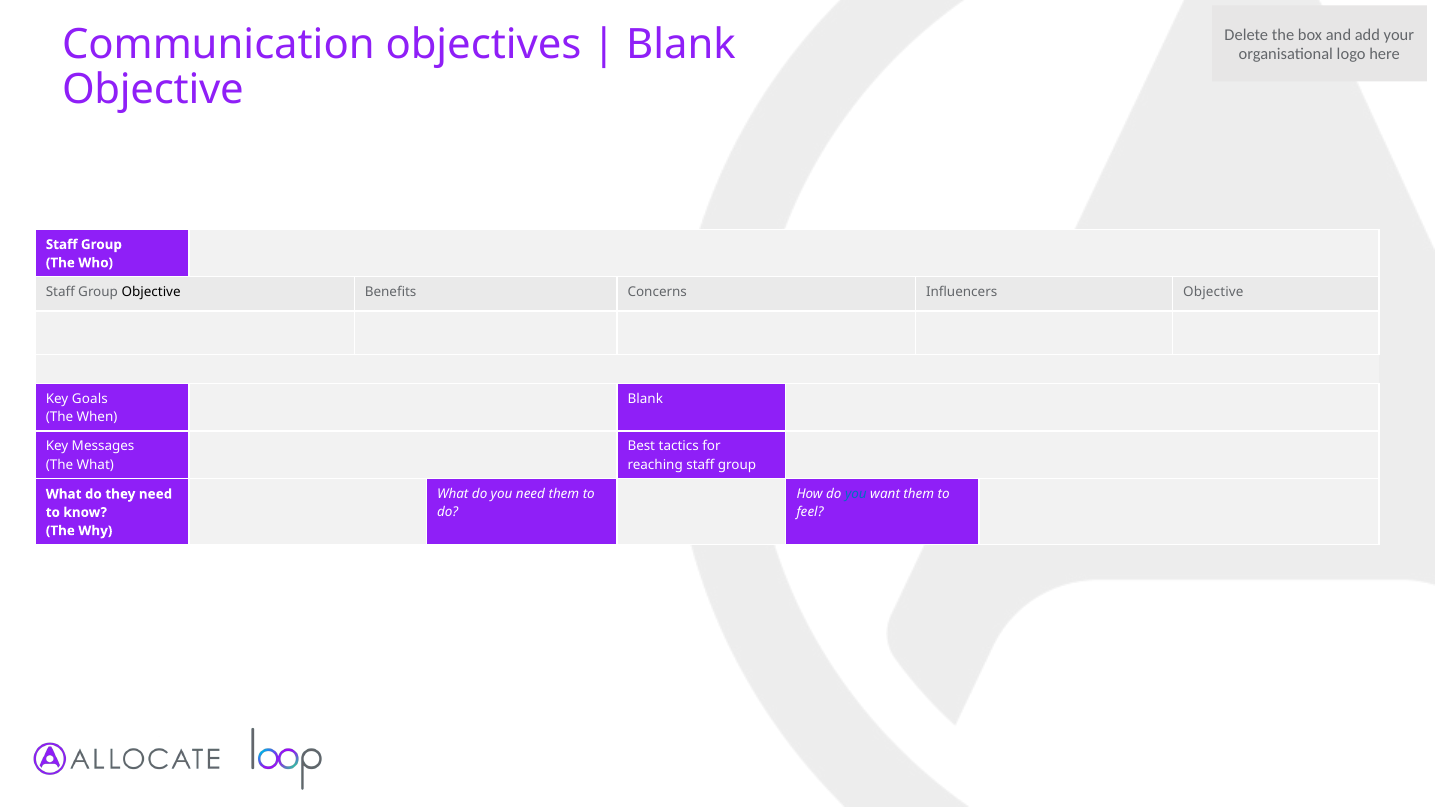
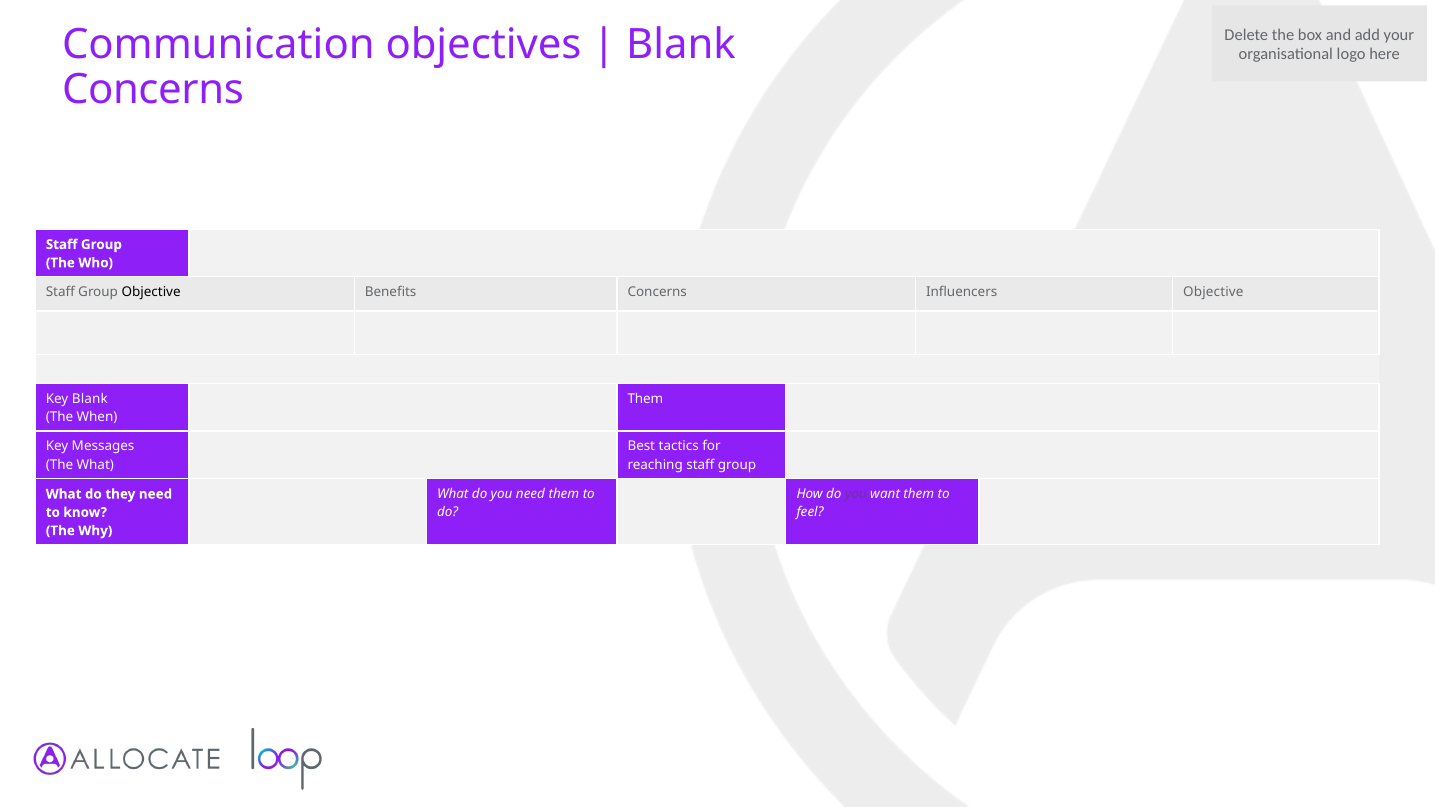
Objective: Objective -> Concerns (153, 90)
Key Goals: Goals -> Blank (90, 399)
Blank: Blank -> Them (645, 399)
you colour: blue -> purple (856, 494)
